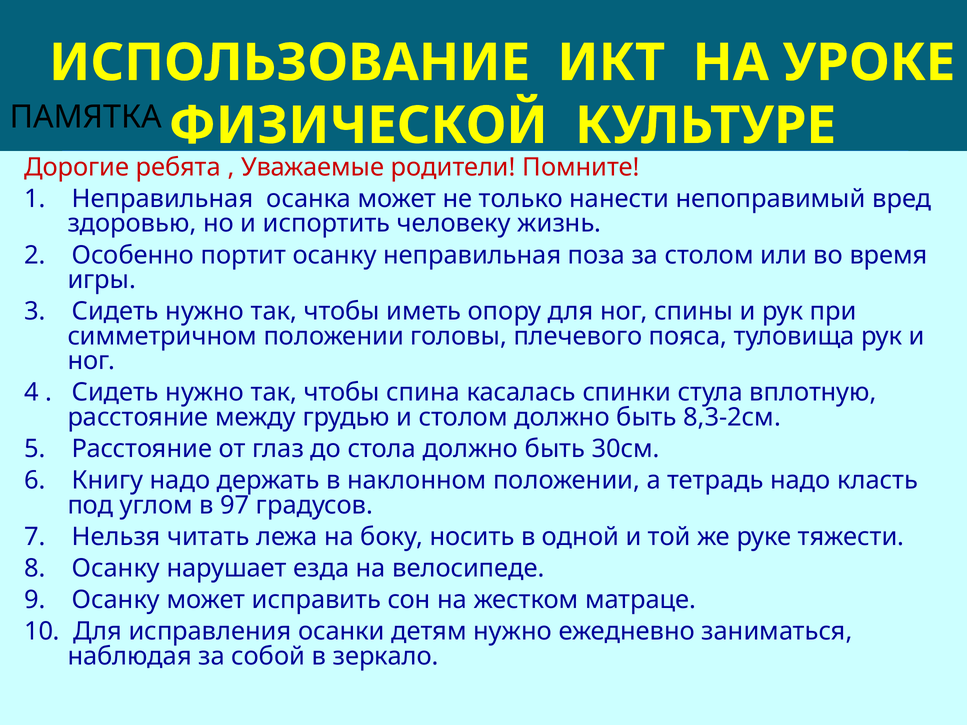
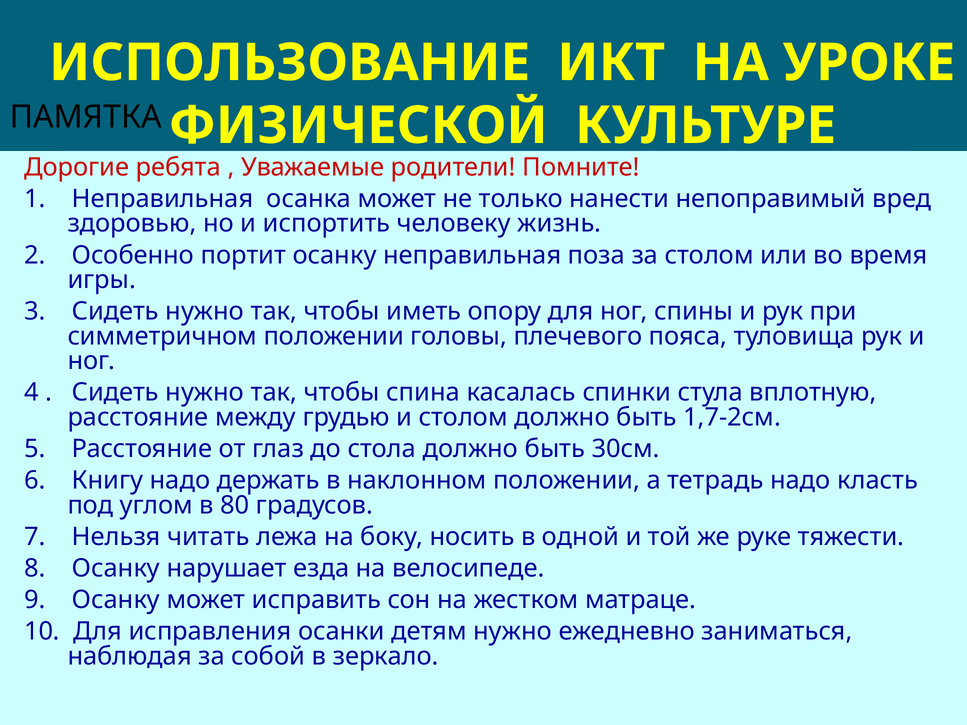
8,3-2см: 8,3-2см -> 1,7-2см (732, 417)
97: 97 -> 80 (235, 505)
